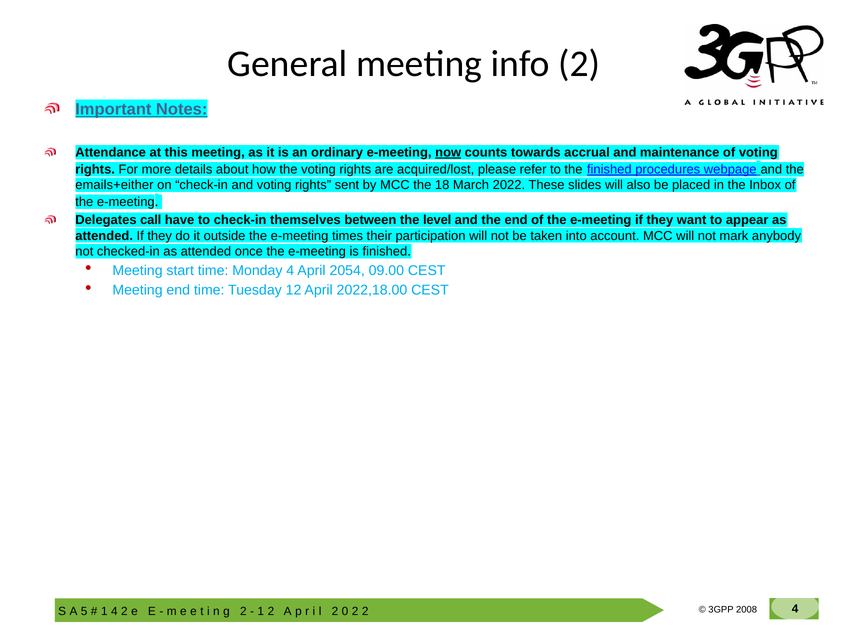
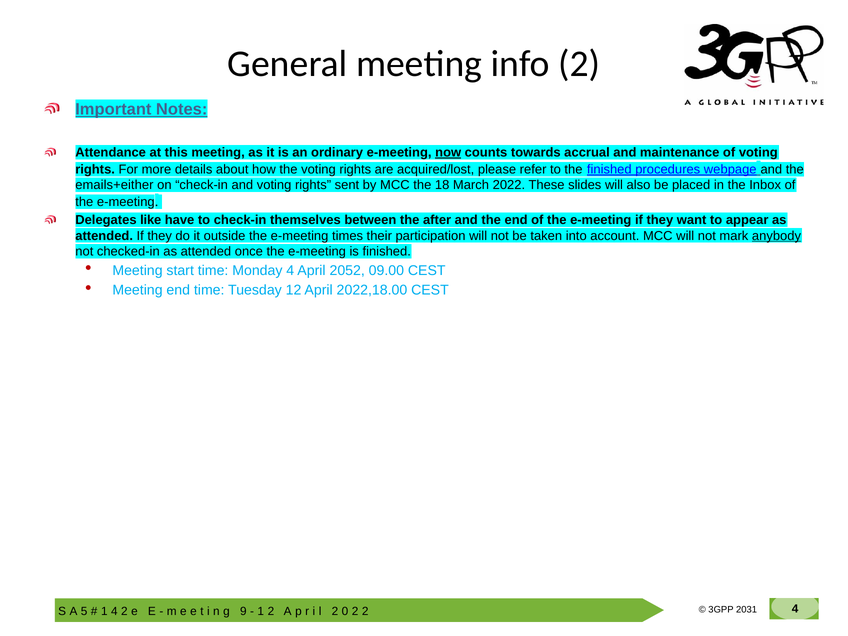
call: call -> like (151, 220)
level: level -> after (437, 220)
anybody underline: none -> present (776, 236)
2054: 2054 -> 2052 (347, 270)
2008: 2008 -> 2031 (747, 610)
2: 2 -> 9 (243, 612)
